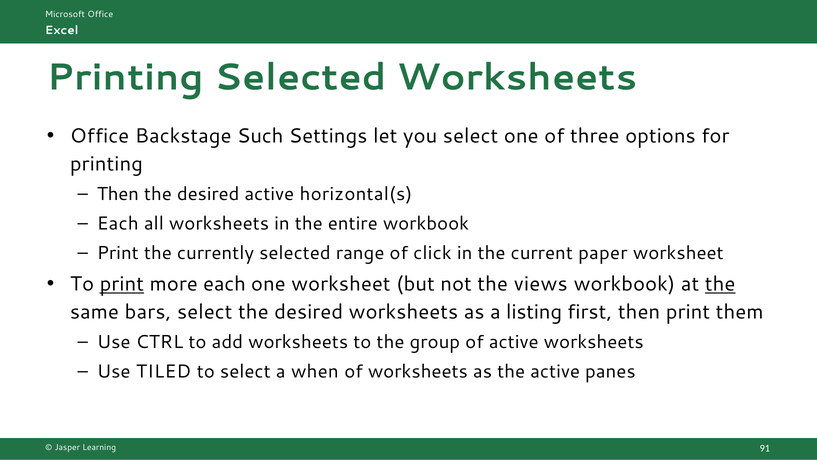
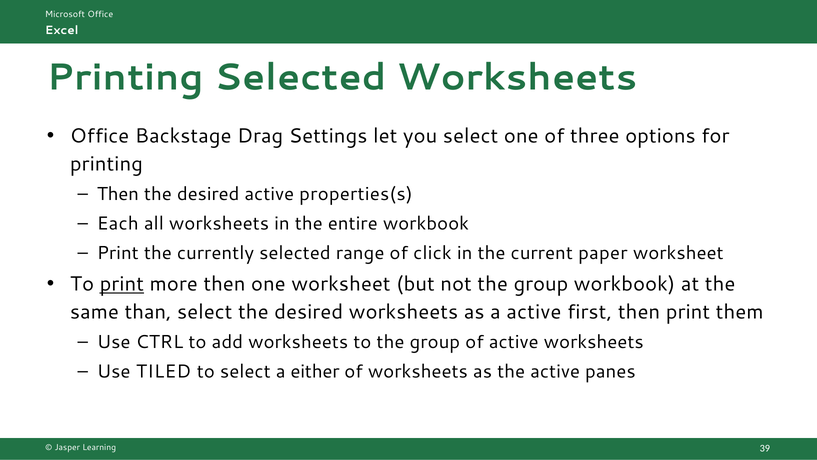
Such: Such -> Drag (260, 136)
horizontal(s: horizontal(s -> properties(s (356, 194)
more each: each -> then (224, 284)
not the views: views -> group (541, 284)
the underline: present -> none (720, 284)
bars: bars -> than (148, 312)
a listing: listing -> active (534, 312)
when: when -> either (315, 371)
91: 91 -> 39 (765, 448)
